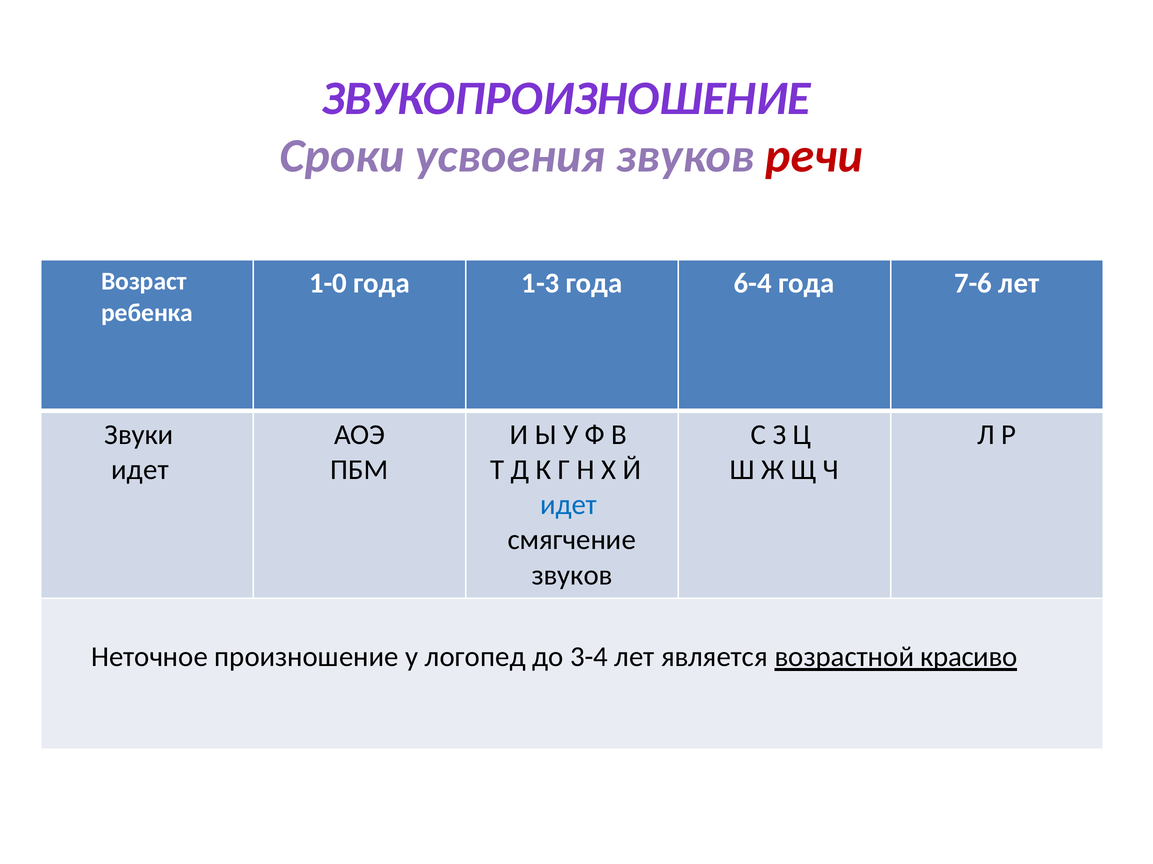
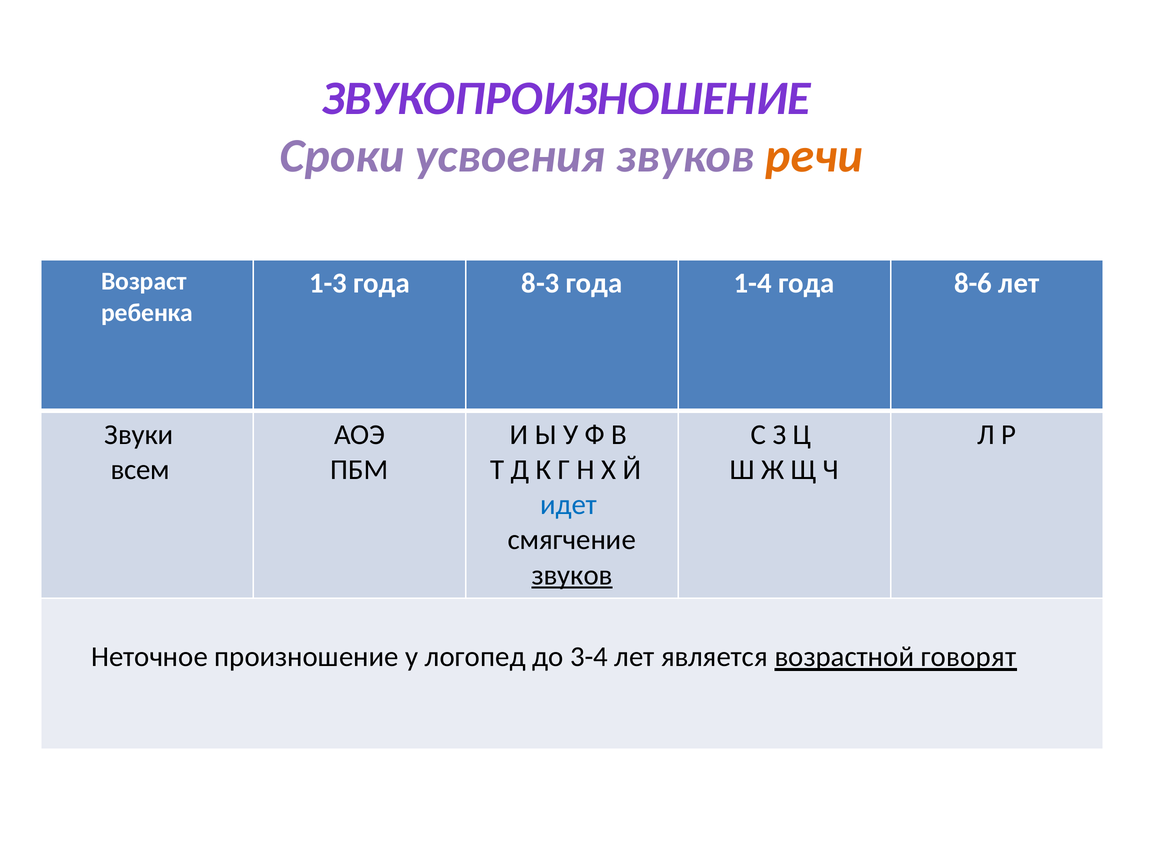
речи colour: red -> orange (814, 156)
1-0: 1-0 -> 1-3 (328, 284)
1-3: 1-3 -> 8-3 (540, 284)
6-4: 6-4 -> 1-4 (753, 284)
7-6: 7-6 -> 8-6 (973, 284)
идет: идет -> всем (140, 470)
звуков underline: none -> present (572, 576)
красиво: красиво -> говорят (968, 658)
